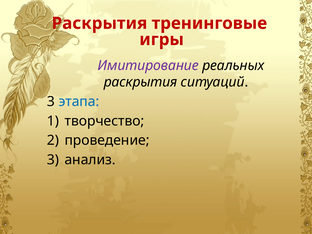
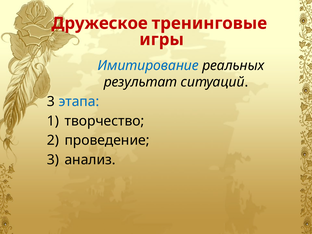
Раскрытия: Раскрытия -> Дружеское (100, 23)
Имитирование colour: purple -> blue (148, 65)
раскрытия: раскрытия -> результат (141, 82)
